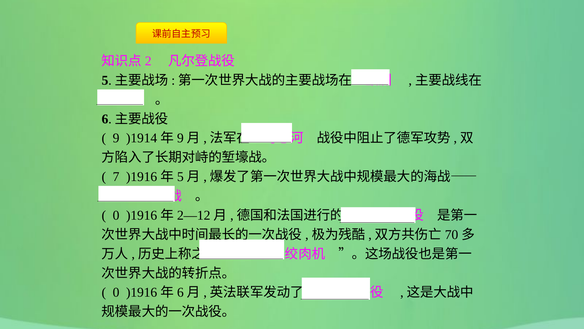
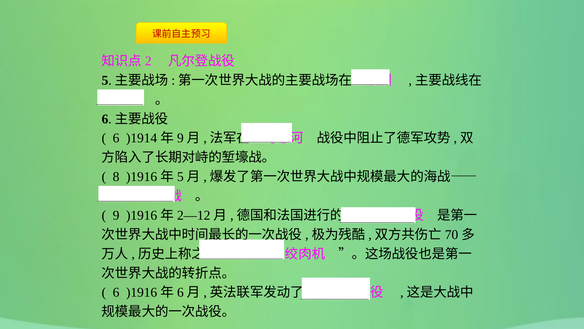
9: 9 -> 6 (116, 138)
7: 7 -> 8 (116, 177)
0: 0 -> 9 (116, 215)
0: 0 -> 6 (116, 292)
